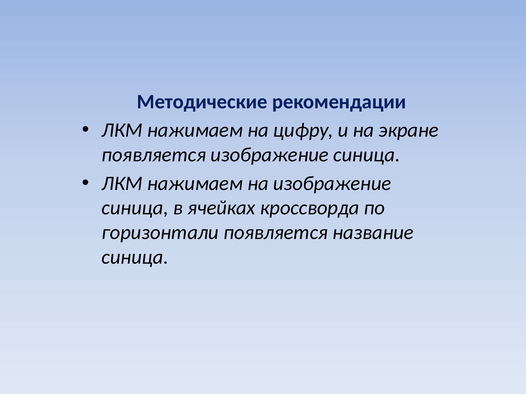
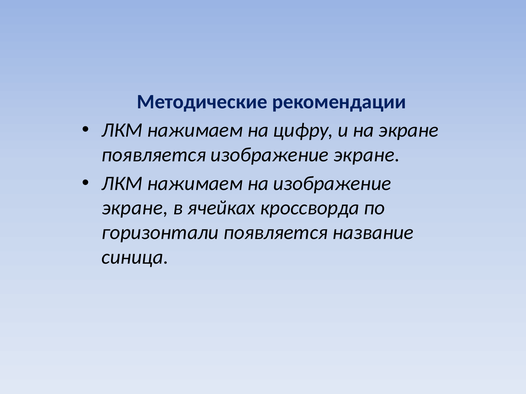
появляется изображение синица: синица -> экране (367, 155)
синица: синица -> экране (135, 208)
